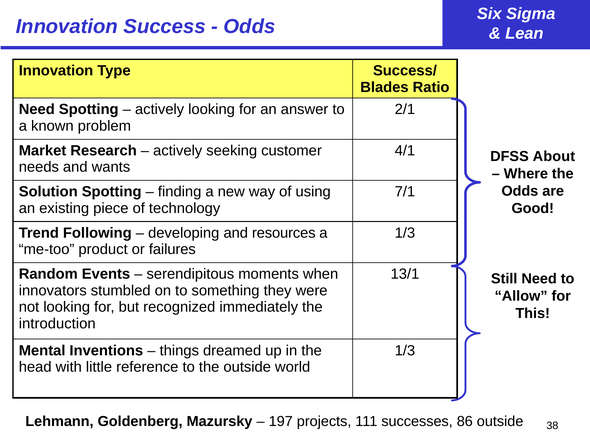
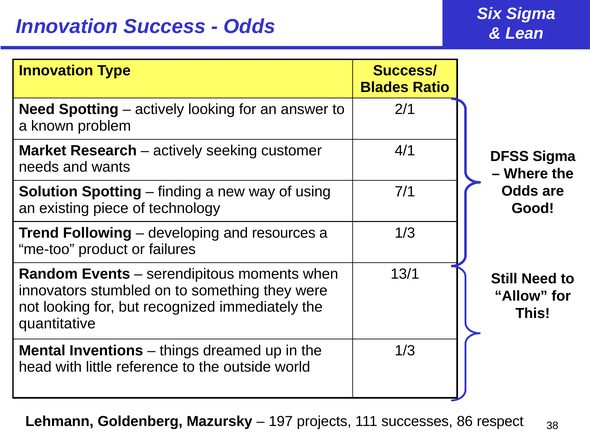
DFSS About: About -> Sigma (554, 157)
introduction: introduction -> quantitative (57, 324)
86 outside: outside -> respect (500, 422)
